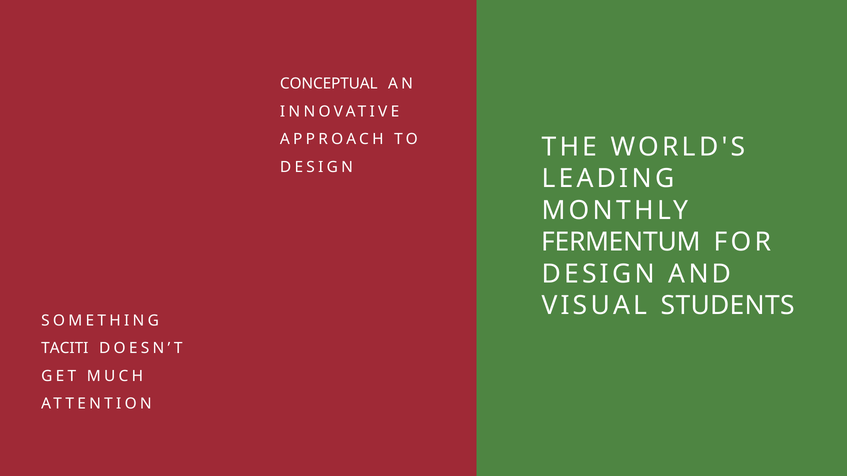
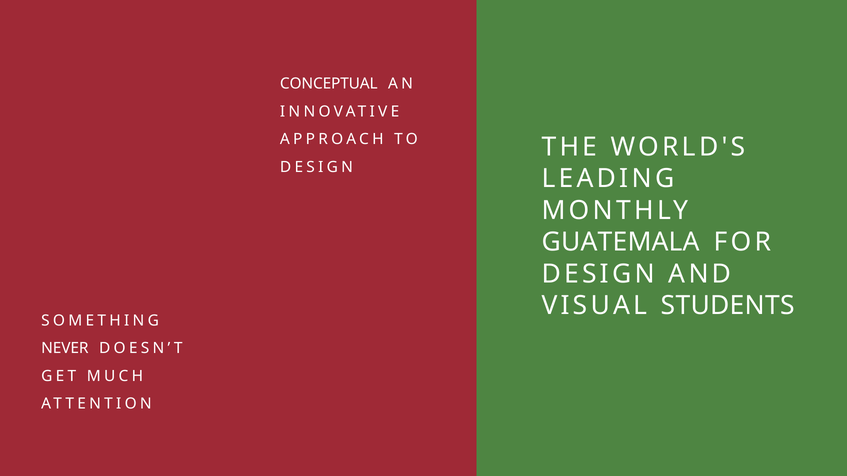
FERMENTUM: FERMENTUM -> GUATEMALA (621, 242)
TACITI: TACITI -> NEVER (65, 349)
